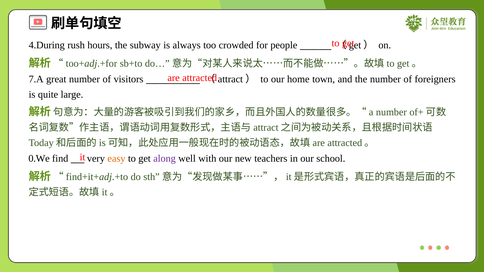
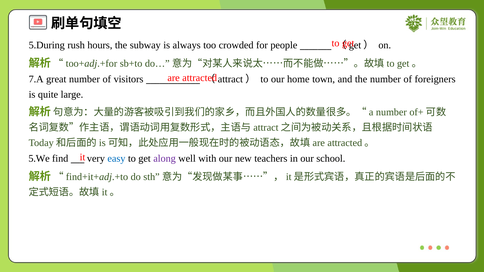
4.During: 4.During -> 5.During (47, 45)
0.We: 0.We -> 5.We (39, 159)
easy colour: orange -> blue (116, 159)
